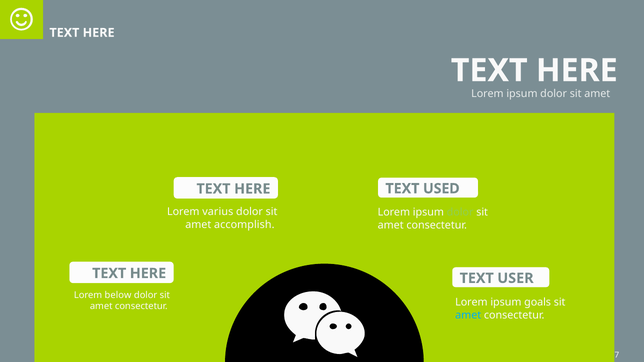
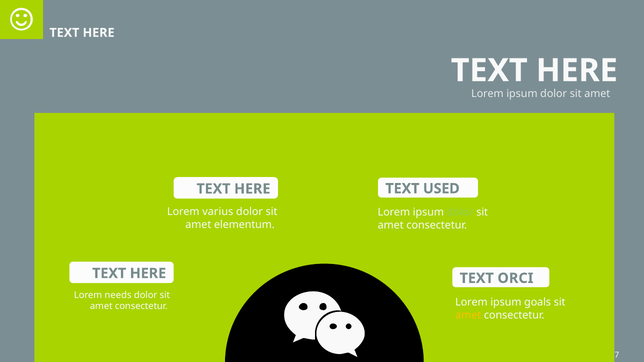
accomplish: accomplish -> elementum (244, 225)
USER: USER -> ORCI (515, 278)
below: below -> needs (118, 295)
amet colour: light blue -> yellow (468, 315)
